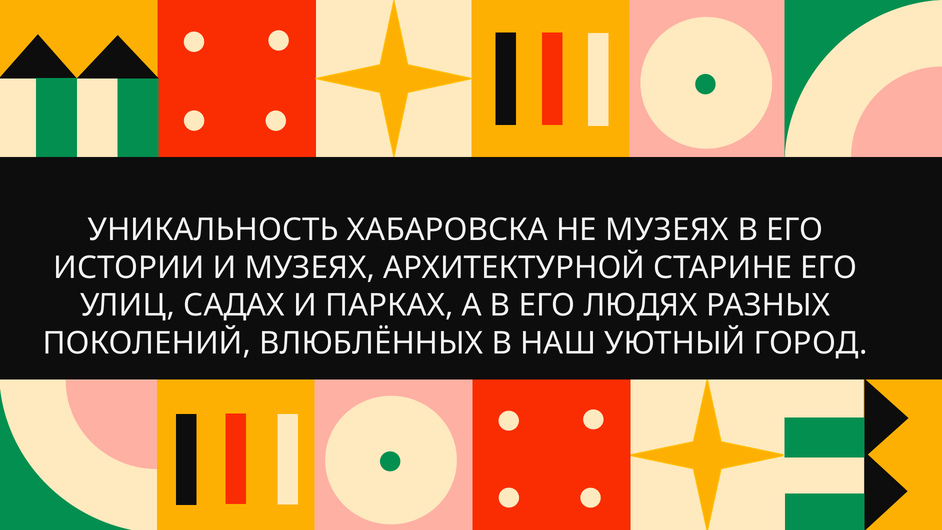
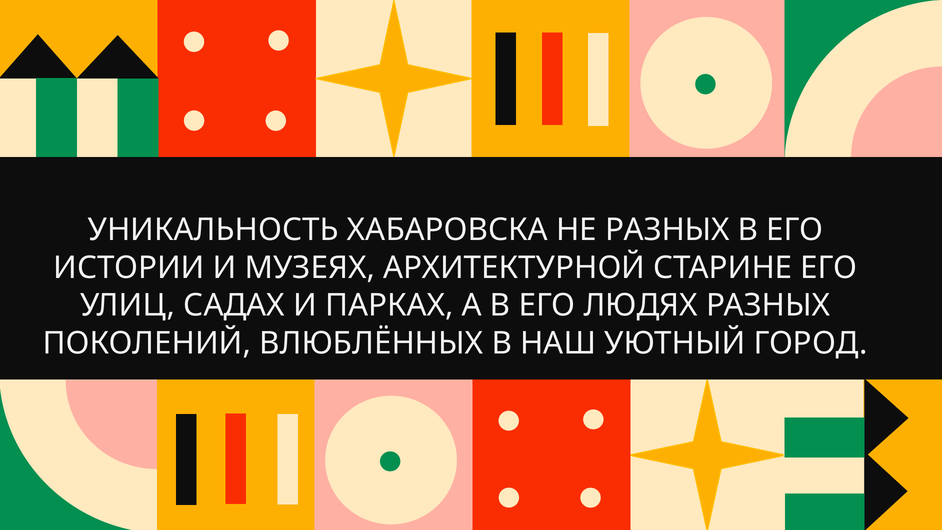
НЕ МУЗЕЯХ: МУЗЕЯХ -> РАЗНЫХ (667, 230)
